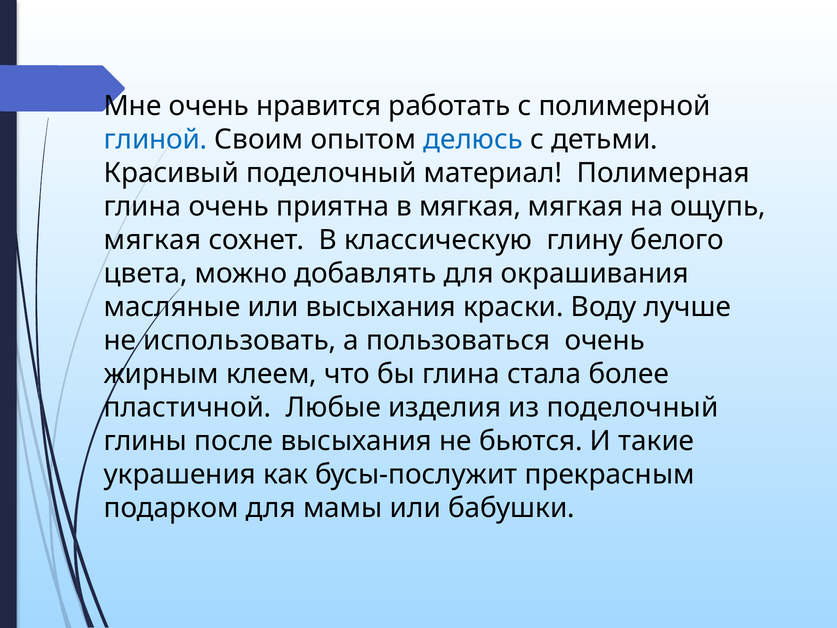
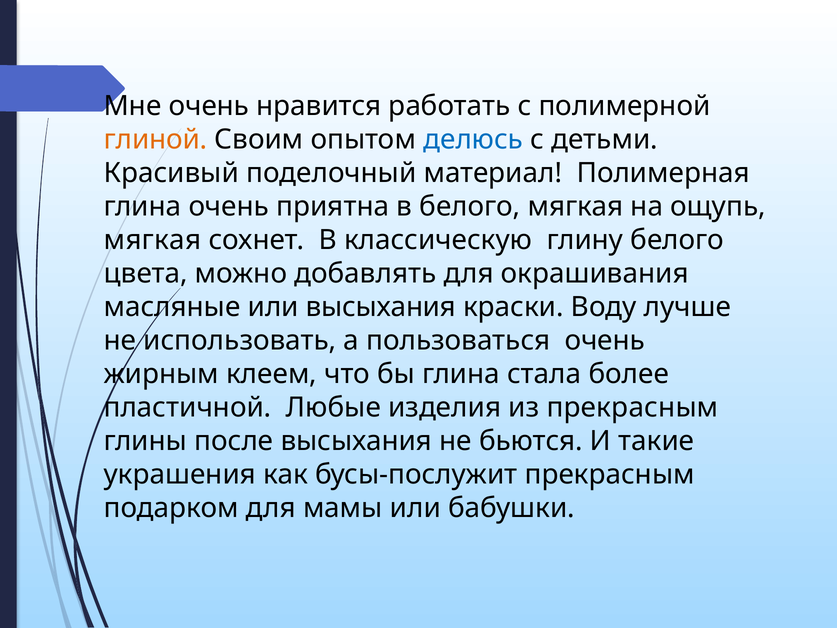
глиной colour: blue -> orange (156, 139)
в мягкая: мягкая -> белого (470, 206)
из поделочный: поделочный -> прекрасным (632, 407)
